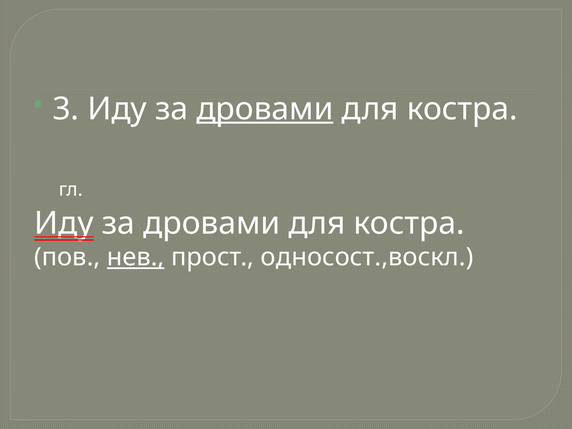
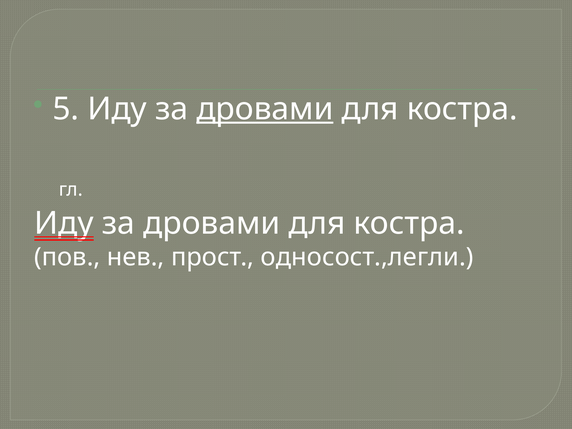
3: 3 -> 5 (66, 109)
нев underline: present -> none (136, 257)
односост.,воскл: односост.,воскл -> односост.,легли (367, 257)
